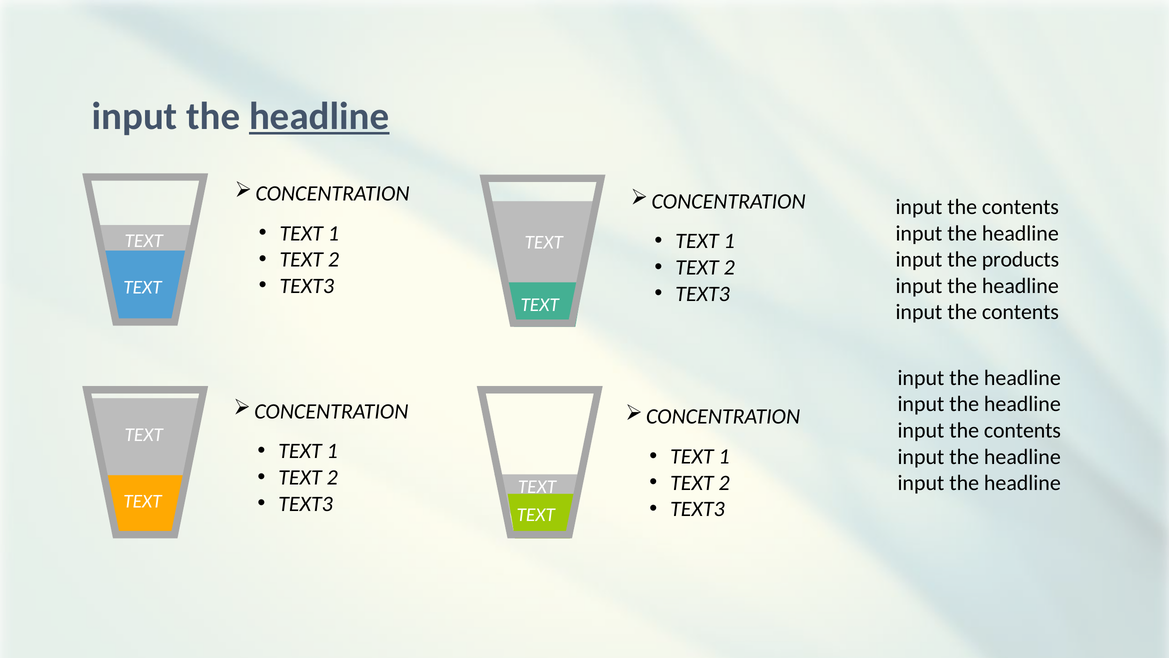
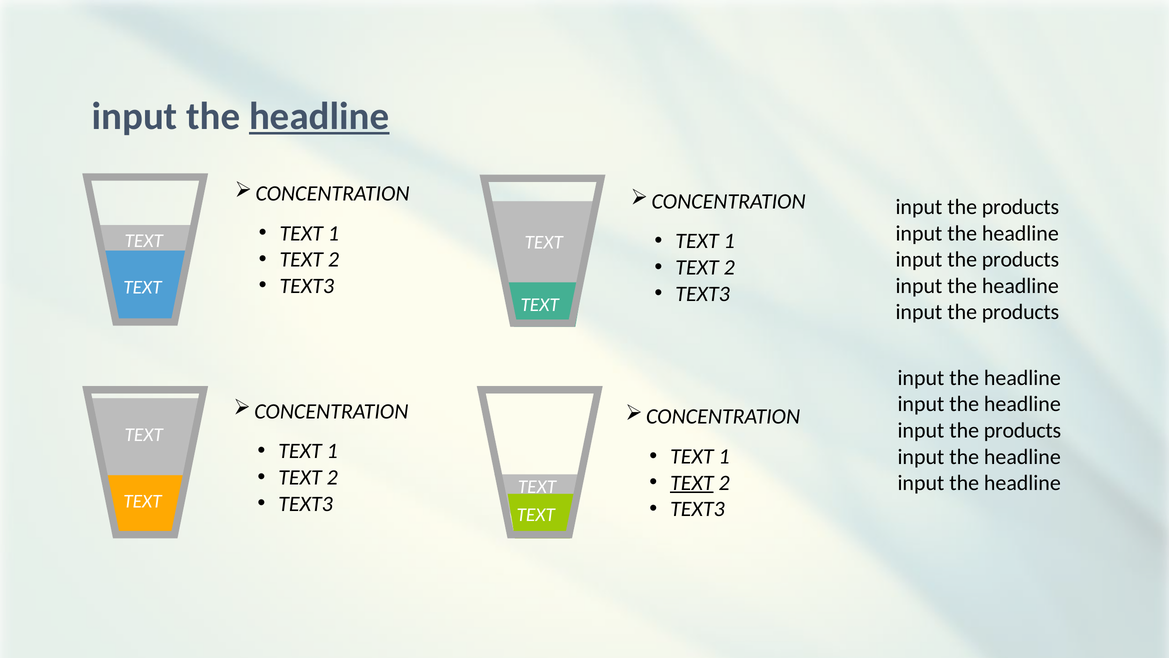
contents: contents -> products (1020, 207)
contents: contents -> products (1020, 312)
contents: contents -> products (1022, 430)
TEXT underline: none -> present (692, 483)
